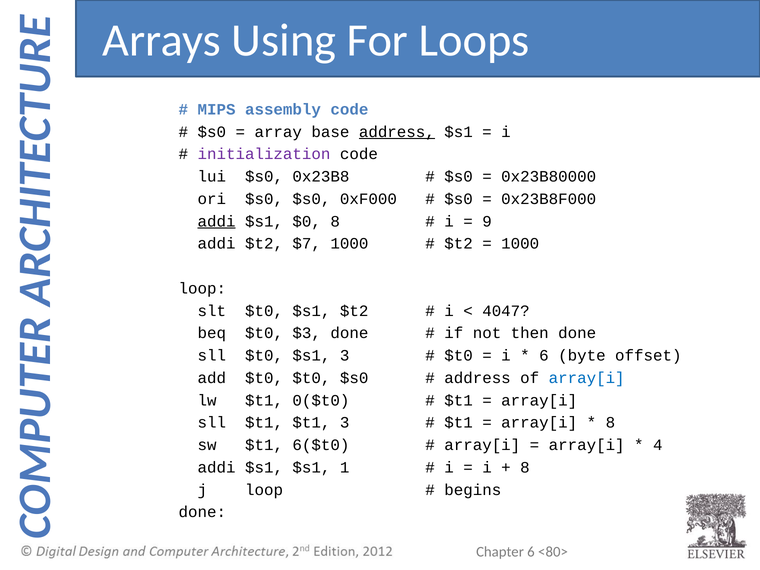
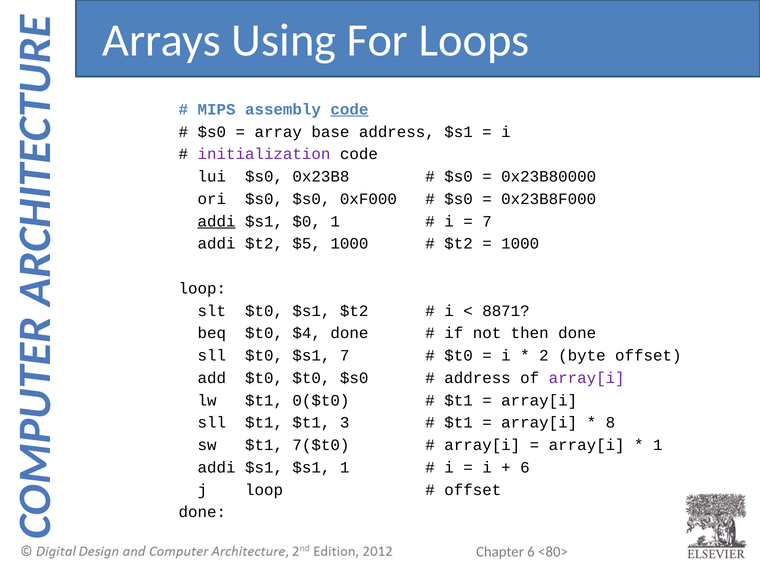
code underline: none -> present (349, 109)
address underline: present -> none (397, 132)
$0 8: 8 -> 1 (335, 221)
9: 9 -> 7 (487, 221)
$7: $7 -> $5 (307, 244)
4047: 4047 -> 8871 (506, 311)
$3: $3 -> $4 (307, 333)
$s1 3: 3 -> 7 (345, 356)
6: 6 -> 2 (544, 356)
array[i colour: blue -> purple (587, 378)
6($t0: 6($t0 -> 7($t0 (321, 445)
4: 4 -> 1 (658, 445)
8: 8 -> 6 (525, 468)
begins: begins -> offset (473, 490)
